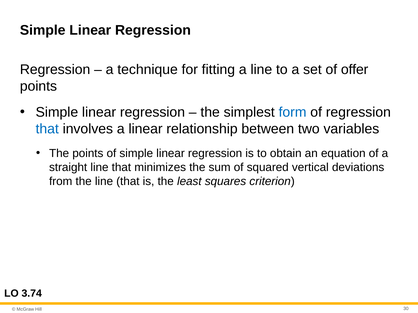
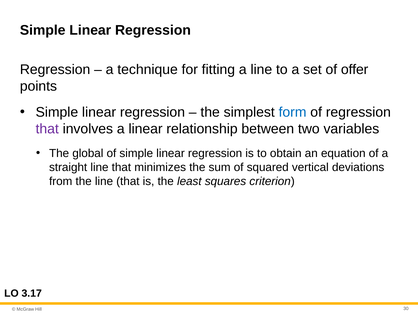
that colour: blue -> purple (47, 129)
The points: points -> global (88, 154)
3.74: 3.74 -> 3.17 (32, 294)
